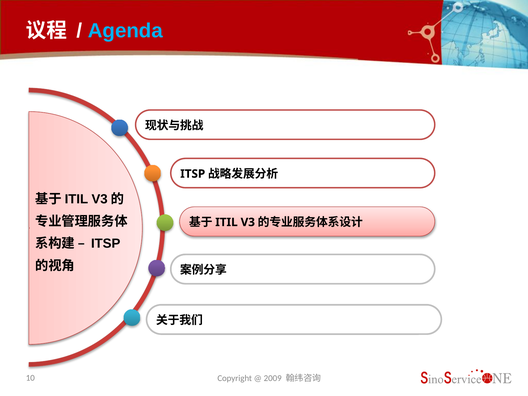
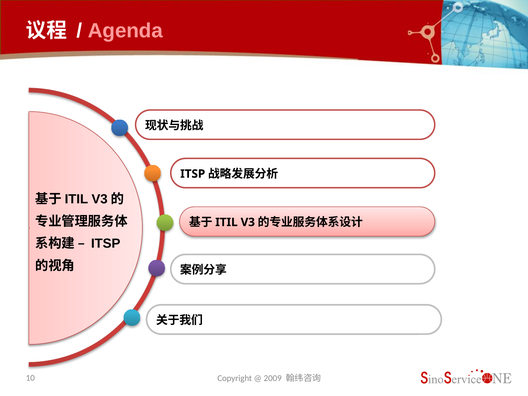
Agenda colour: light blue -> pink (125, 31)
